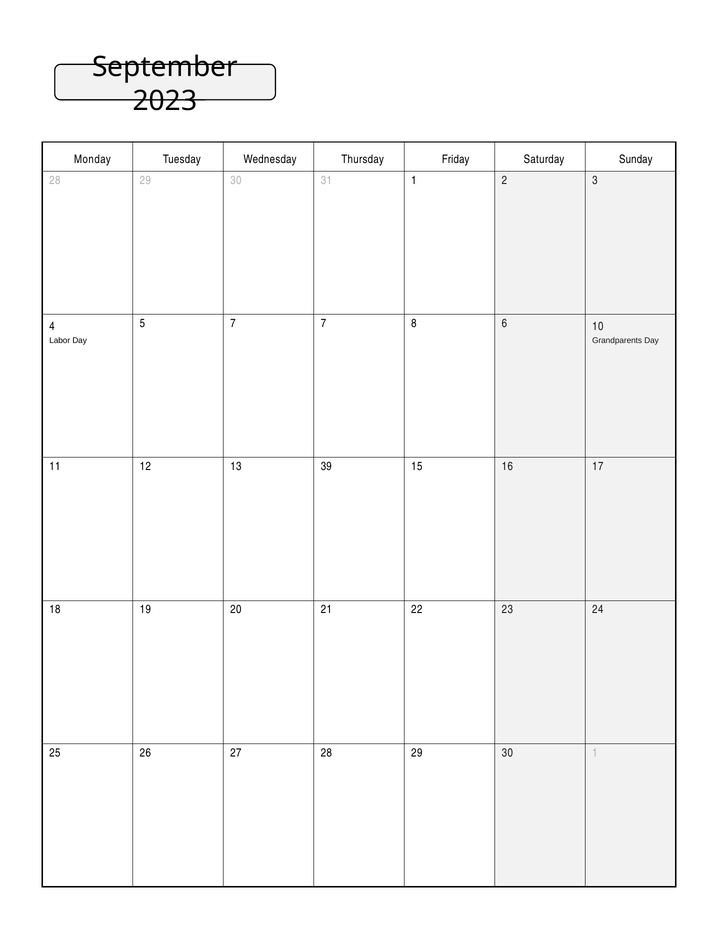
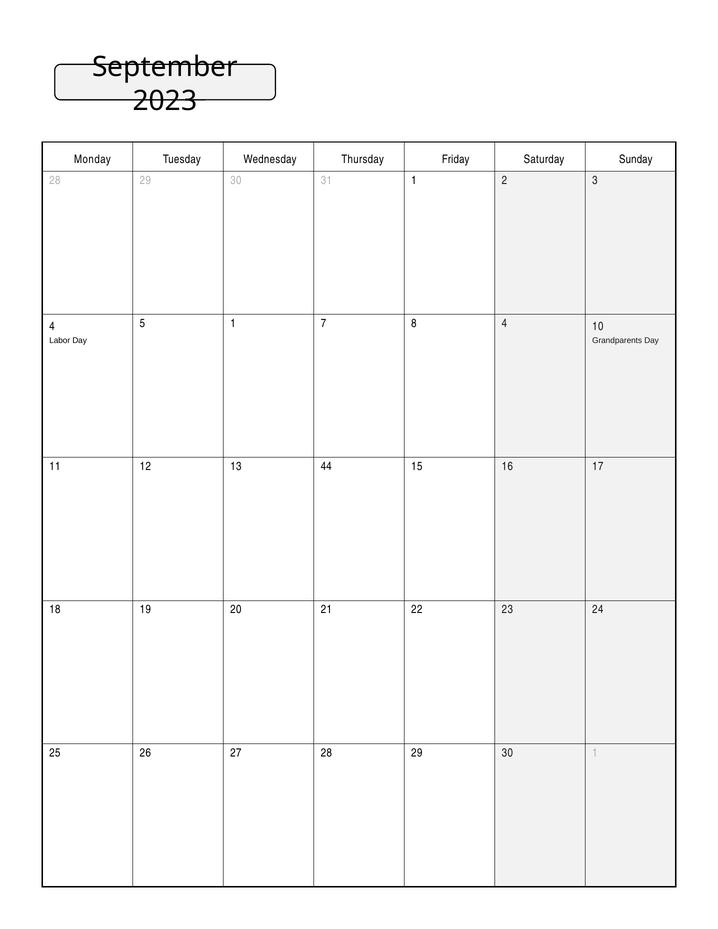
5 7: 7 -> 1 (233, 323)
8 6: 6 -> 4 (504, 323)
39: 39 -> 44 (326, 467)
